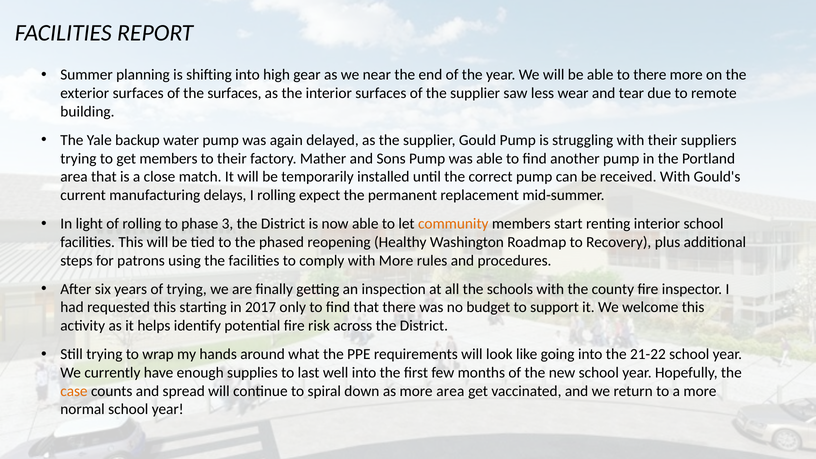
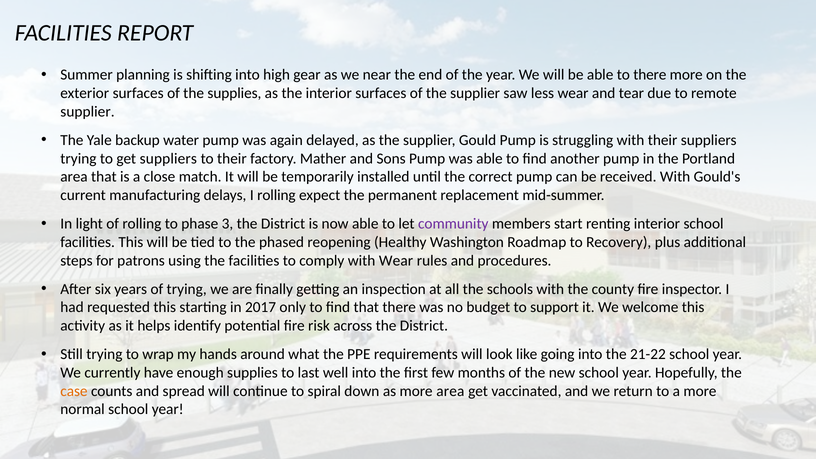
the surfaces: surfaces -> supplies (234, 93)
building: building -> supplier (87, 112)
get members: members -> suppliers (168, 159)
community colour: orange -> purple (453, 224)
with More: More -> Wear (396, 261)
